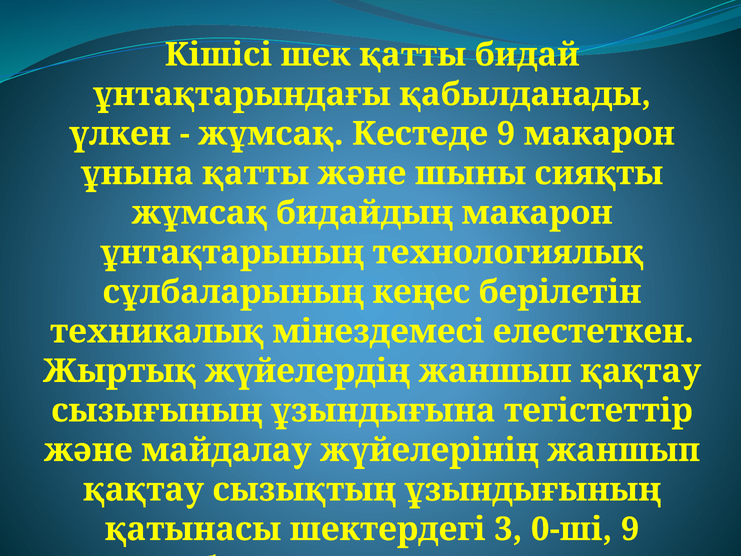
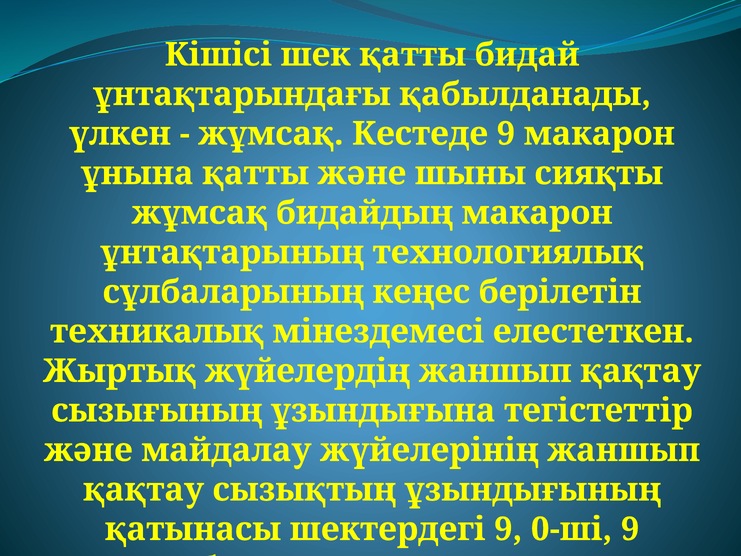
шектердегi 3: 3 -> 9 (508, 529)
